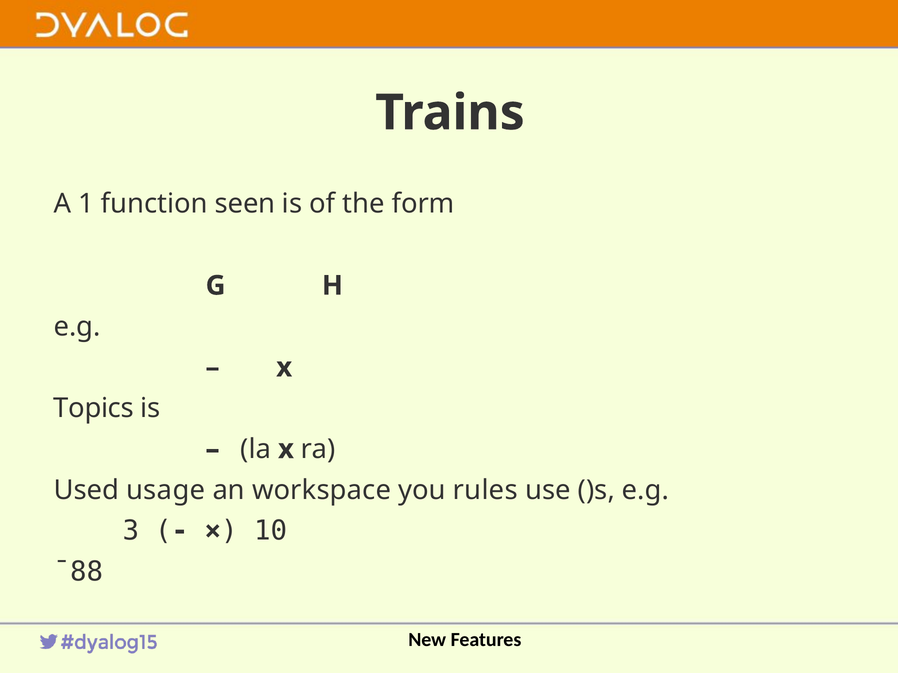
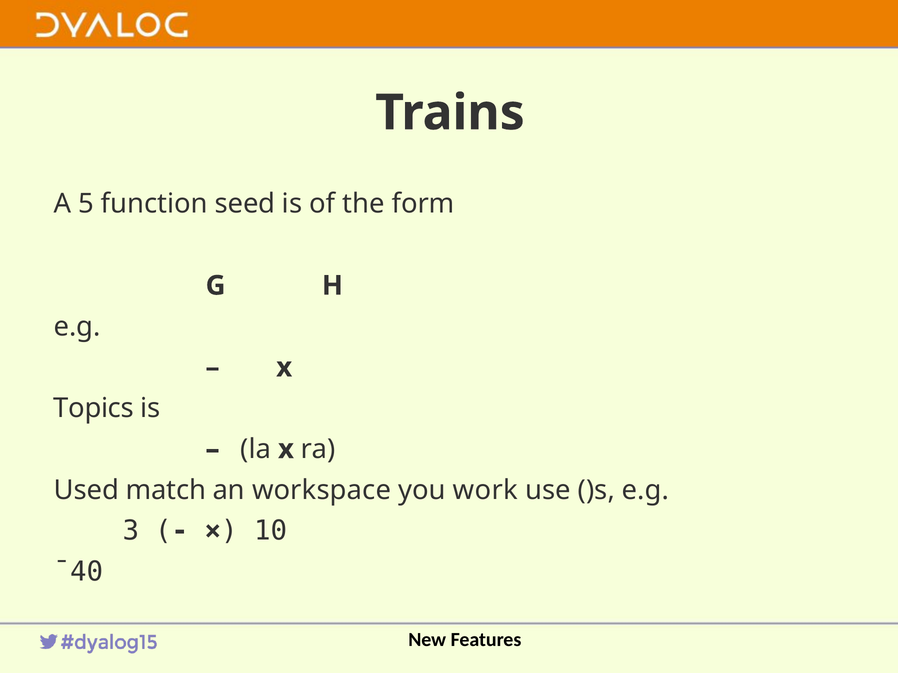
1: 1 -> 5 (86, 204)
seen: seen -> seed (245, 204)
usage: usage -> match (166, 490)
rules: rules -> work (485, 490)
¯88: ¯88 -> ¯40 (78, 572)
